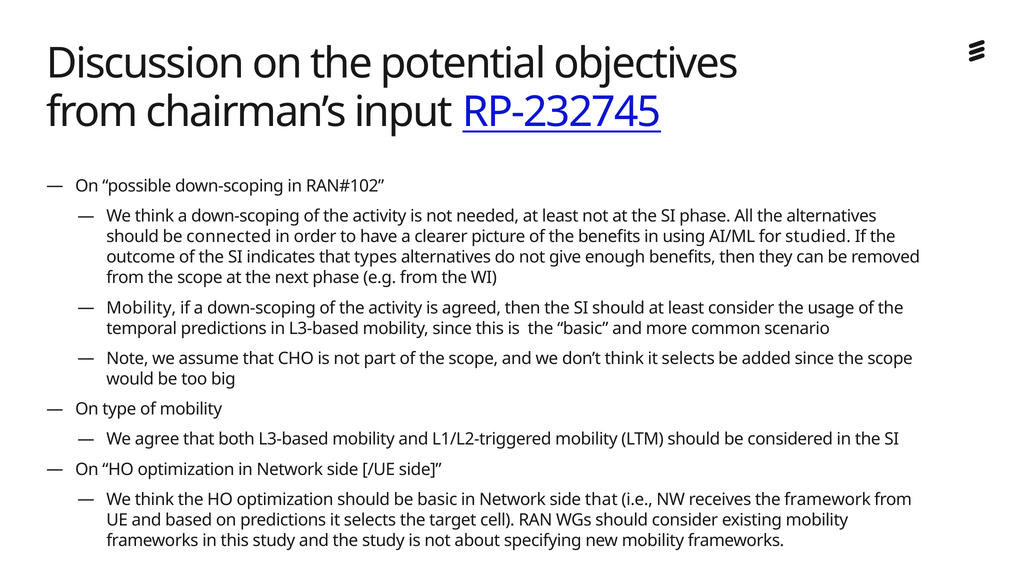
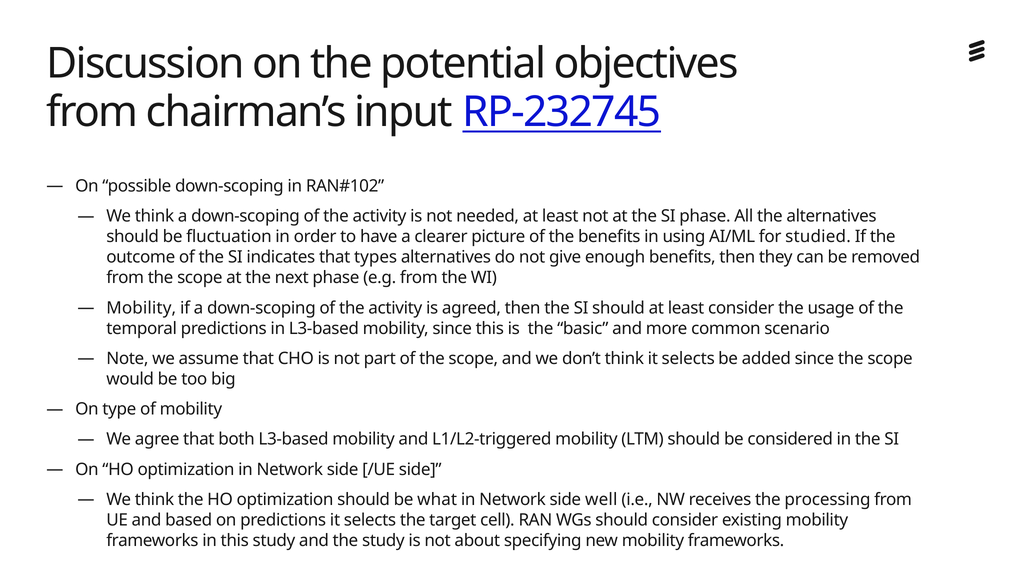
connected: connected -> fluctuation (229, 237)
be basic: basic -> what (437, 499)
side that: that -> well (601, 499)
framework: framework -> processing (828, 499)
